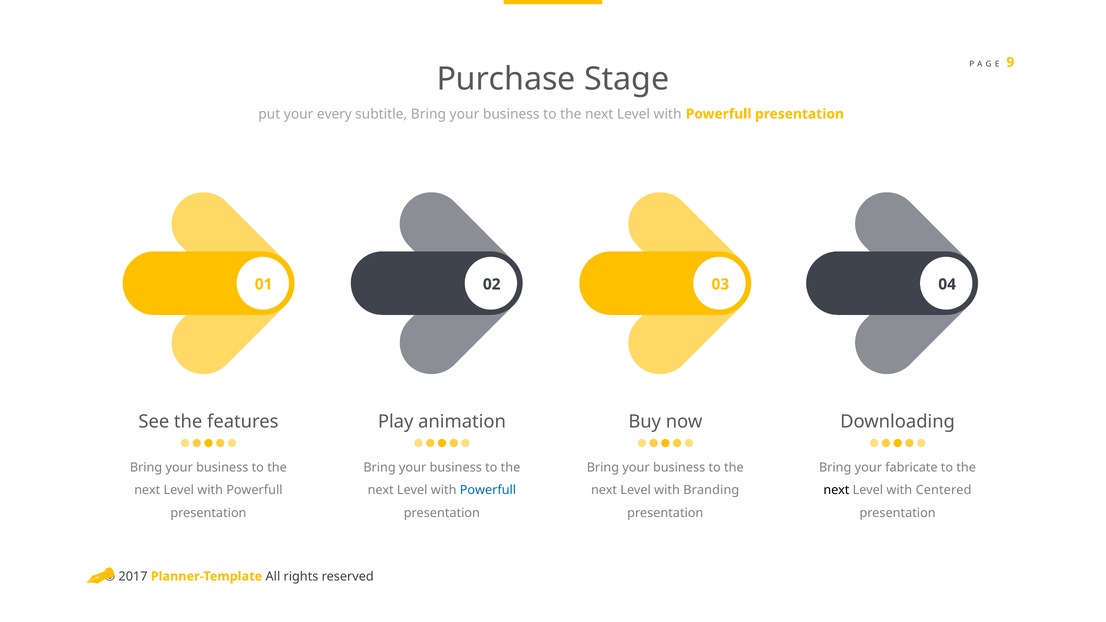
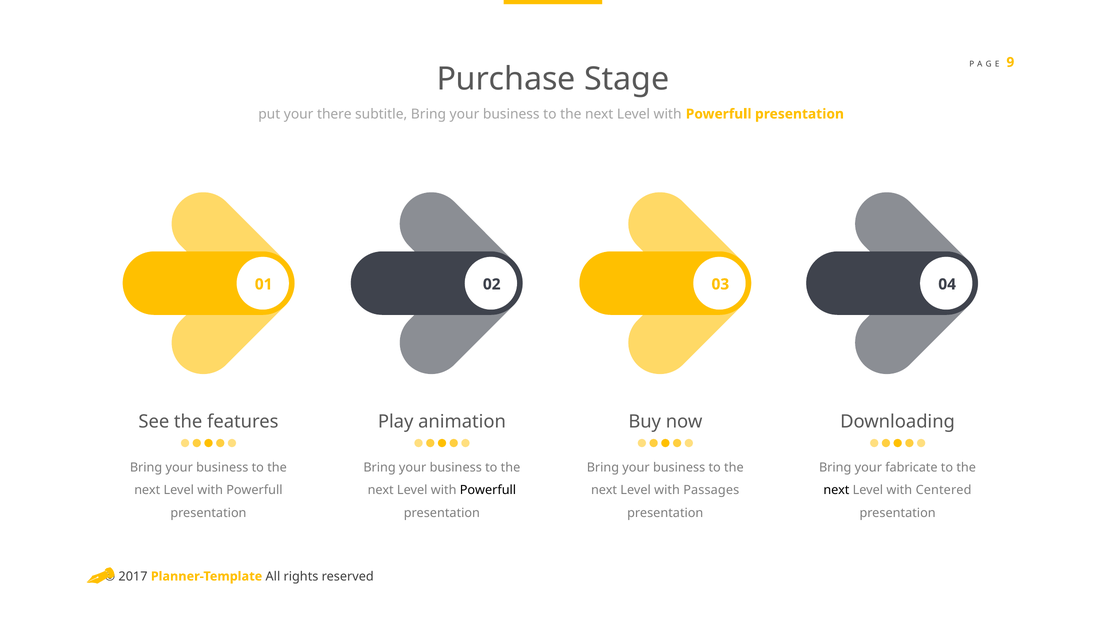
every: every -> there (334, 114)
Powerfull colour: blue -> black (488, 490)
Branding: Branding -> Passages (711, 490)
